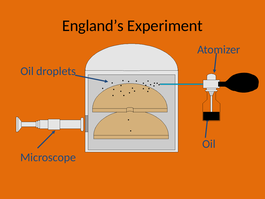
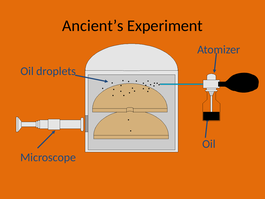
England’s: England’s -> Ancient’s (93, 26)
